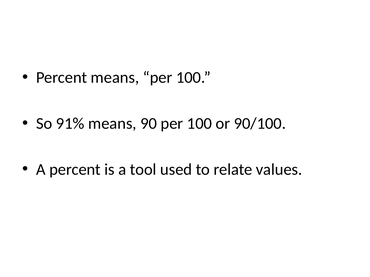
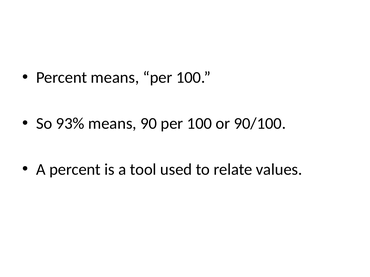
91%: 91% -> 93% (70, 124)
